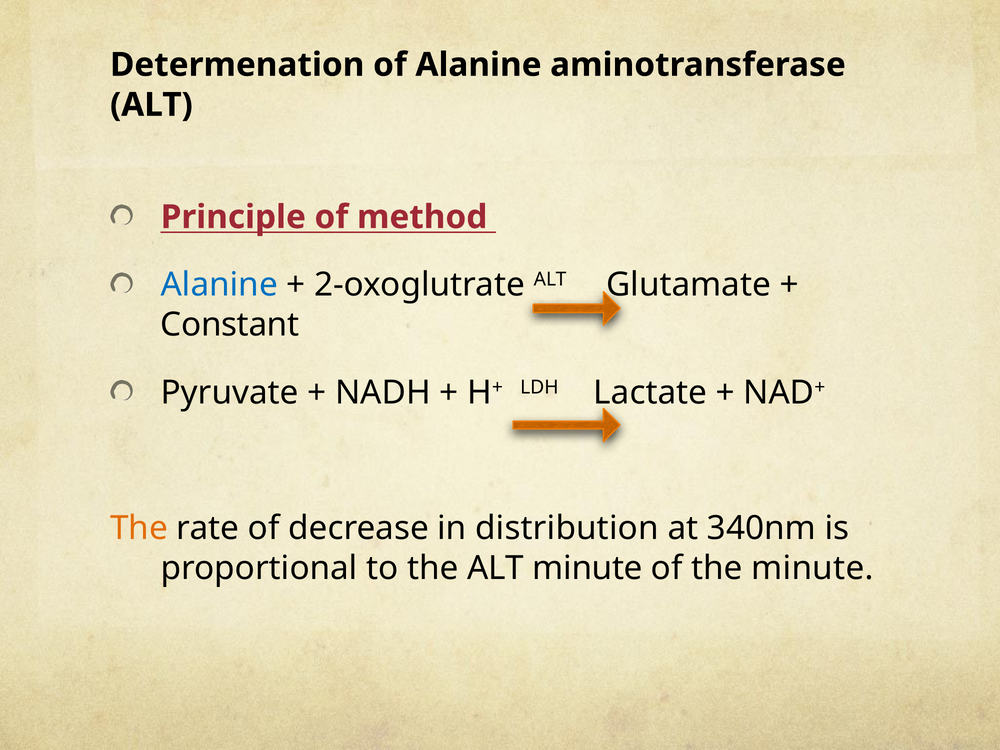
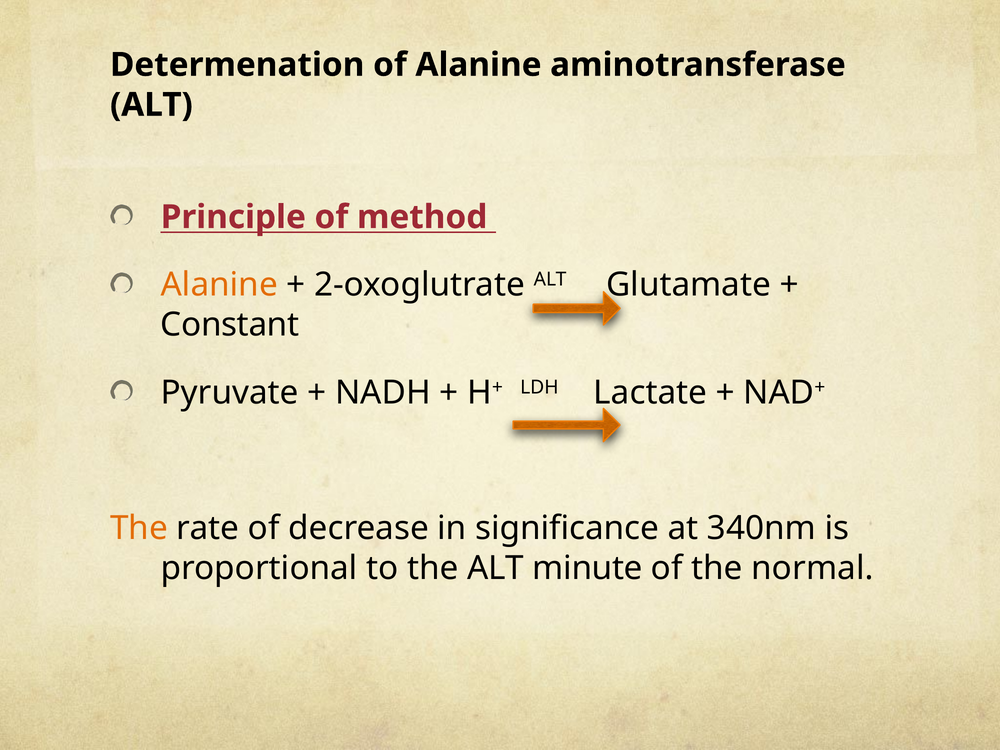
Alanine colour: blue -> orange (219, 285)
distribution: distribution -> significance (567, 528)
the minute: minute -> normal (813, 568)
